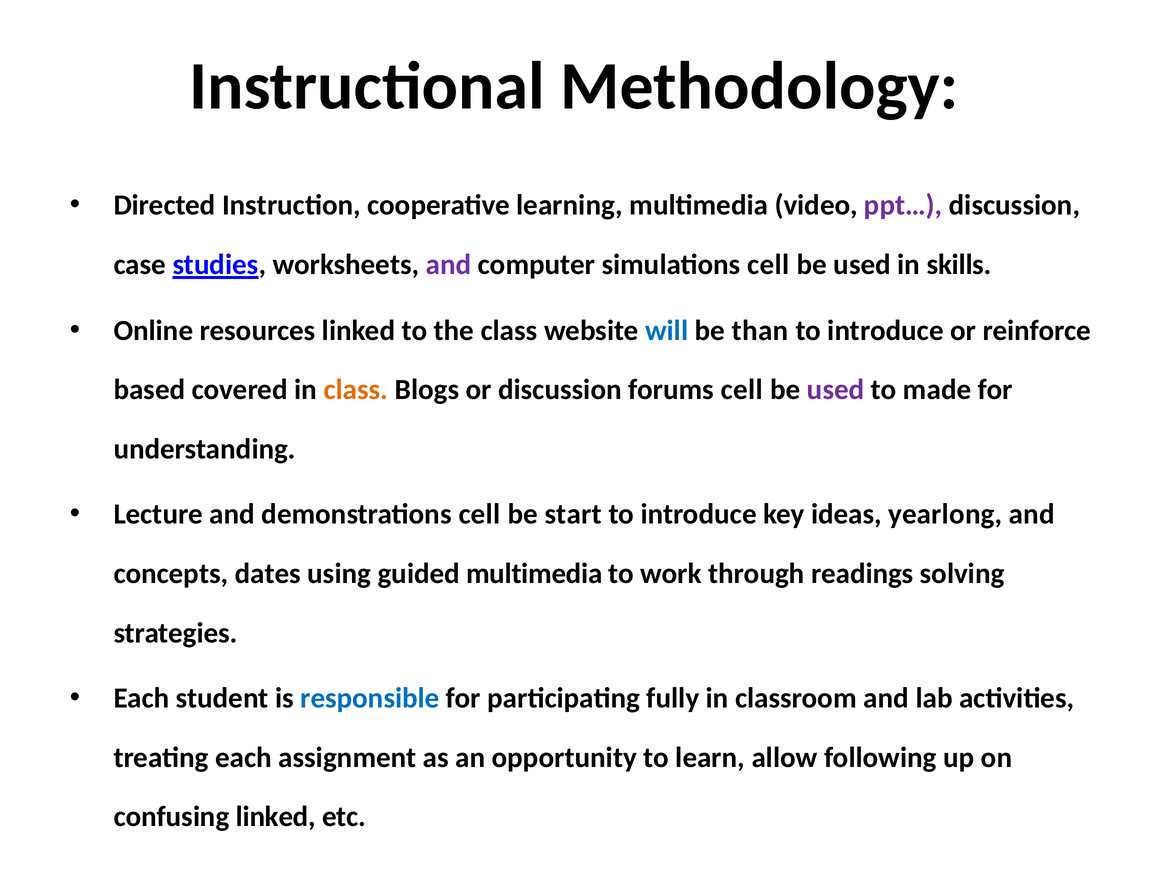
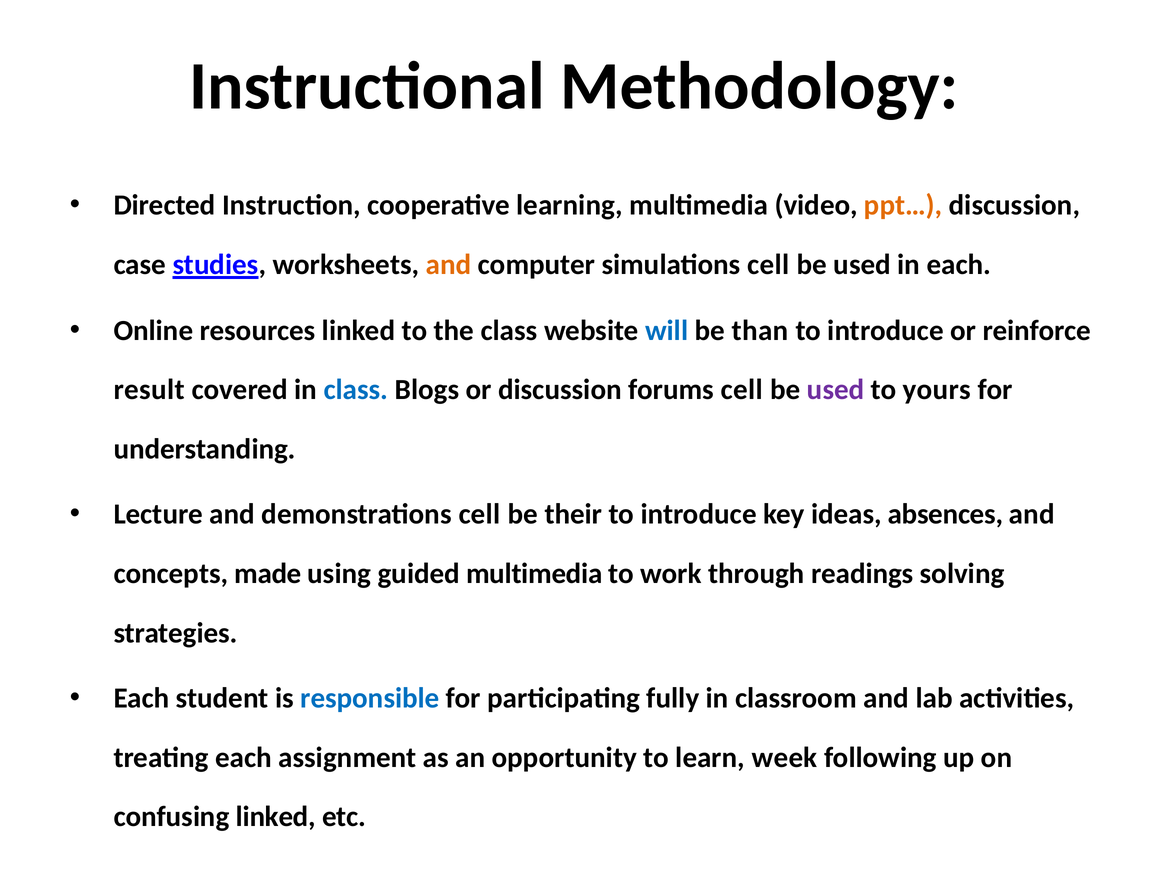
ppt… colour: purple -> orange (903, 205)
and colour: purple -> orange (448, 265)
in skills: skills -> each (959, 265)
based: based -> result (149, 390)
class colour: orange -> blue (356, 390)
made: made -> yours (937, 390)
start: start -> their (573, 514)
yearlong: yearlong -> absences (945, 514)
dates: dates -> made (268, 574)
allow: allow -> week (784, 758)
